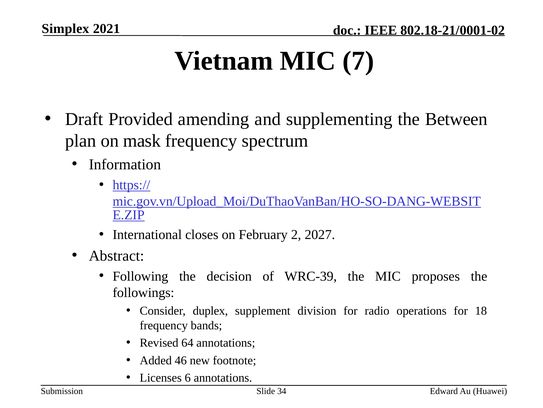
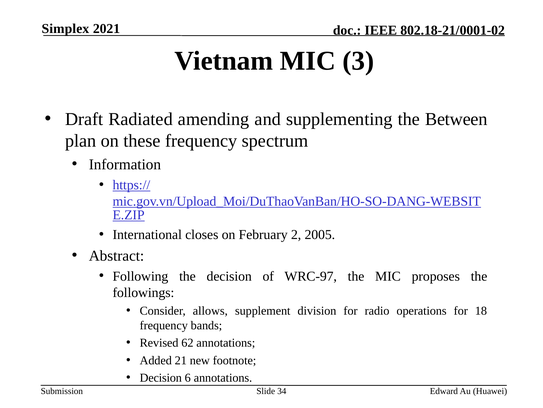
7: 7 -> 3 (358, 61)
Provided: Provided -> Radiated (141, 119)
mask: mask -> these (142, 141)
2027: 2027 -> 2005 (320, 234)
WRC-39: WRC-39 -> WRC-97 (311, 276)
duplex: duplex -> allows (210, 310)
64: 64 -> 62 (187, 342)
46: 46 -> 21 (181, 360)
Licenses: Licenses -> Decision (161, 377)
